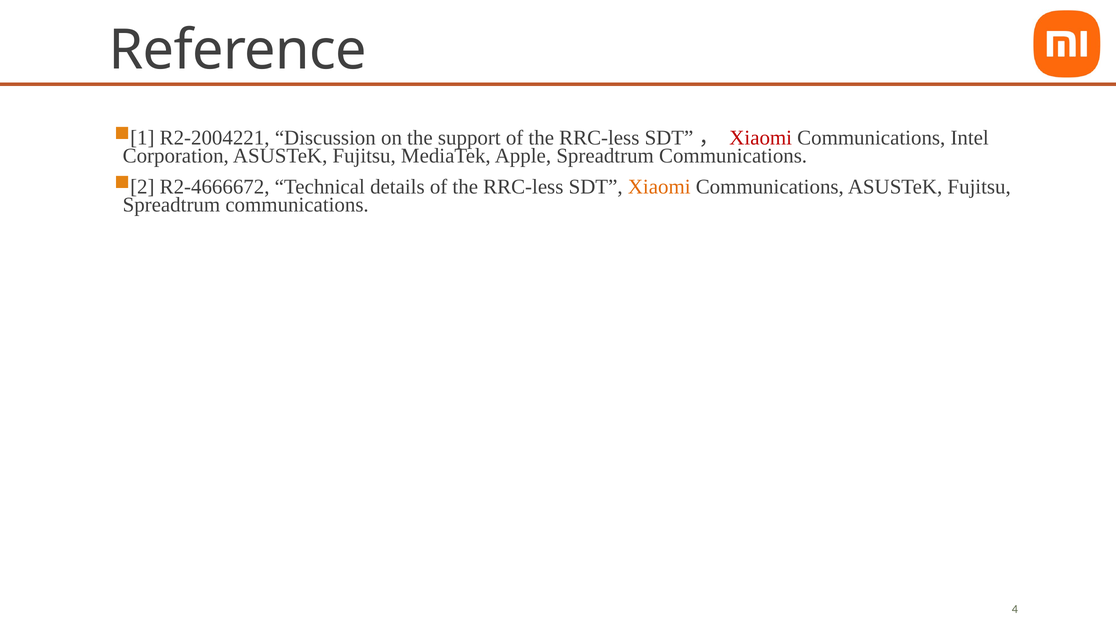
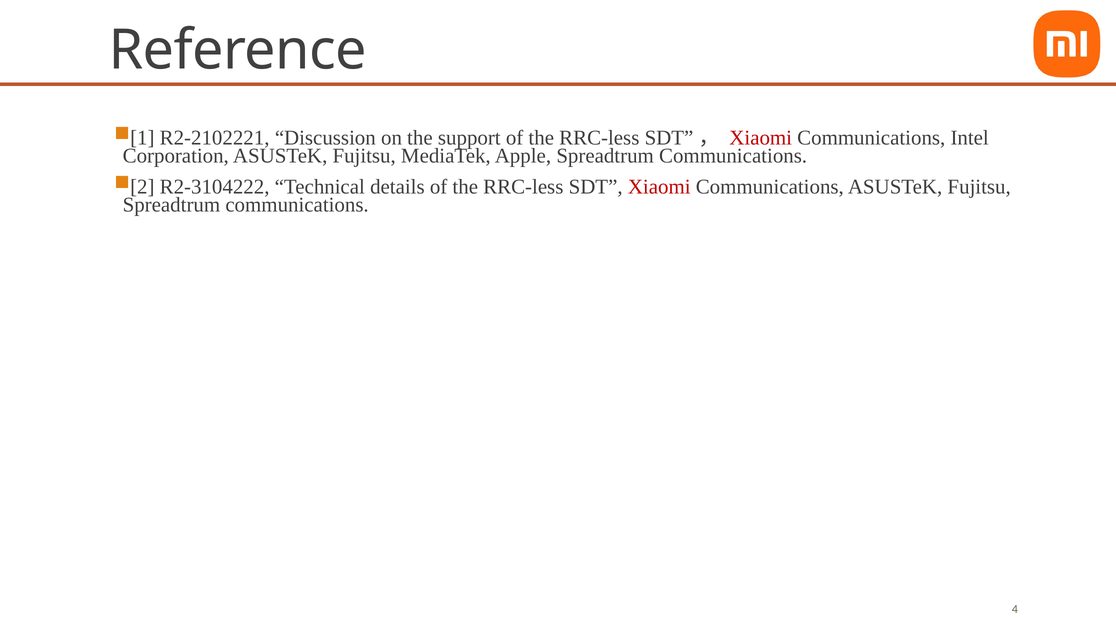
R2-2004221: R2-2004221 -> R2-2102221 (215, 138)
R2-4666672: R2-4666672 -> R2-3104222 (215, 187)
Xiaomi colour: orange -> red (659, 187)
